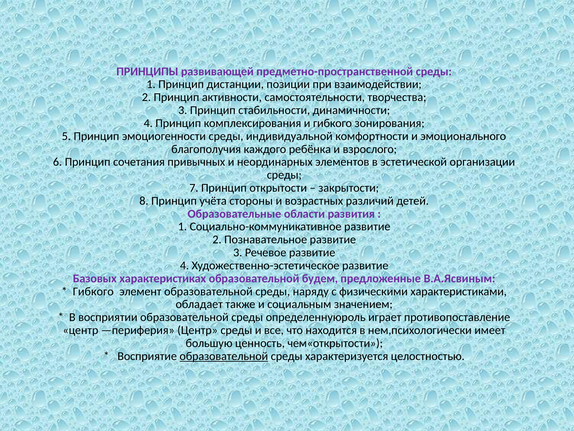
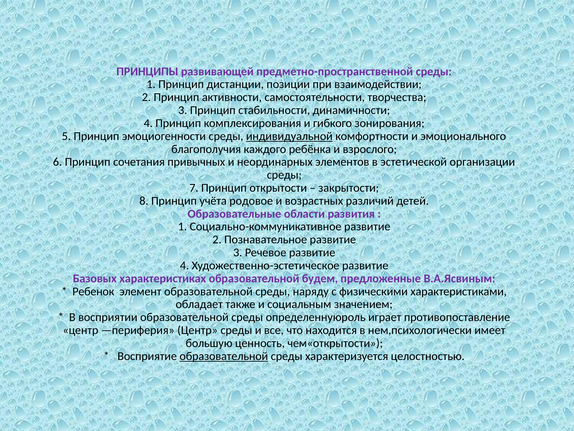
индивидуальной underline: none -> present (289, 136)
стороны: стороны -> родовое (251, 201)
Гибкого: Гибкого -> Ребенок (93, 291)
